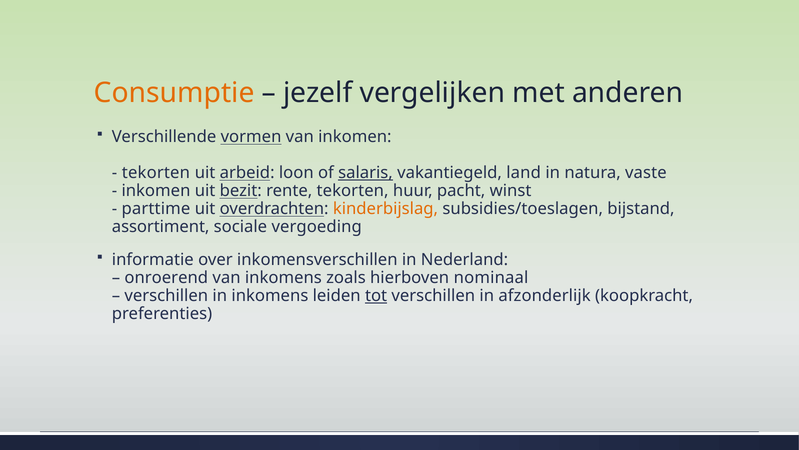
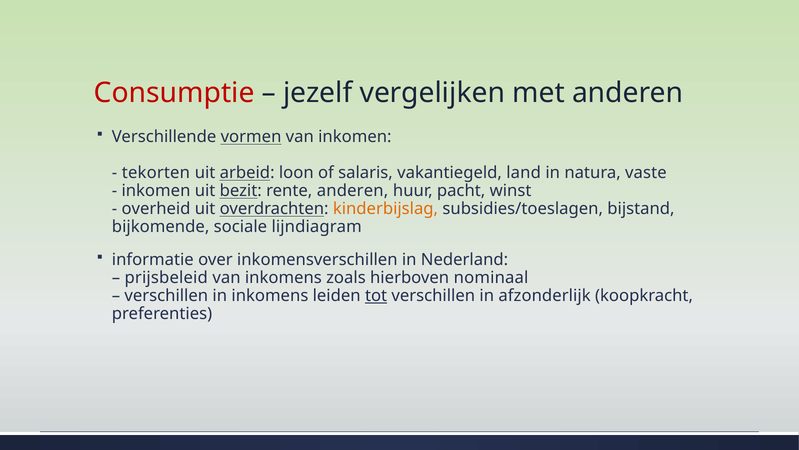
Consumptie colour: orange -> red (174, 93)
salaris underline: present -> none (366, 172)
rente tekorten: tekorten -> anderen (353, 190)
parttime: parttime -> overheid (156, 208)
assortiment: assortiment -> bijkomende (161, 226)
vergoeding: vergoeding -> lijndiagram (317, 226)
onroerend: onroerend -> prijsbeleid (166, 277)
